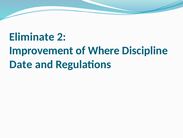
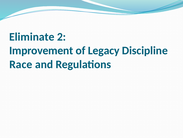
Where: Where -> Legacy (104, 50)
Date: Date -> Race (21, 64)
